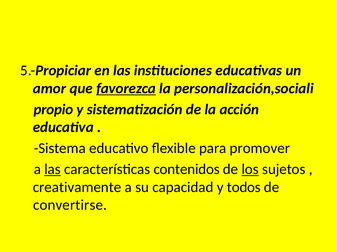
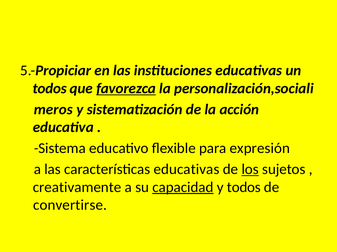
amor: amor -> todos (50, 89)
propio: propio -> meros (53, 110)
promover: promover -> expresión (260, 149)
las underline: present -> none (53, 170)
características contenidos: contenidos -> educativas (186, 170)
capacidad underline: none -> present (183, 188)
